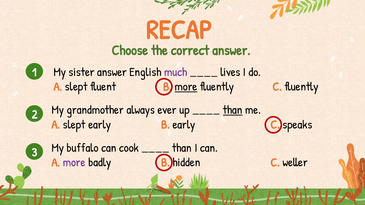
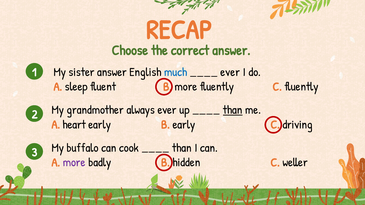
much colour: purple -> blue (176, 72)
lives: lives -> ever (230, 72)
slept: slept -> sleep (76, 87)
more underline: present -> none (186, 87)
slept: slept -> heart (74, 125)
speaks: speaks -> driving (297, 125)
